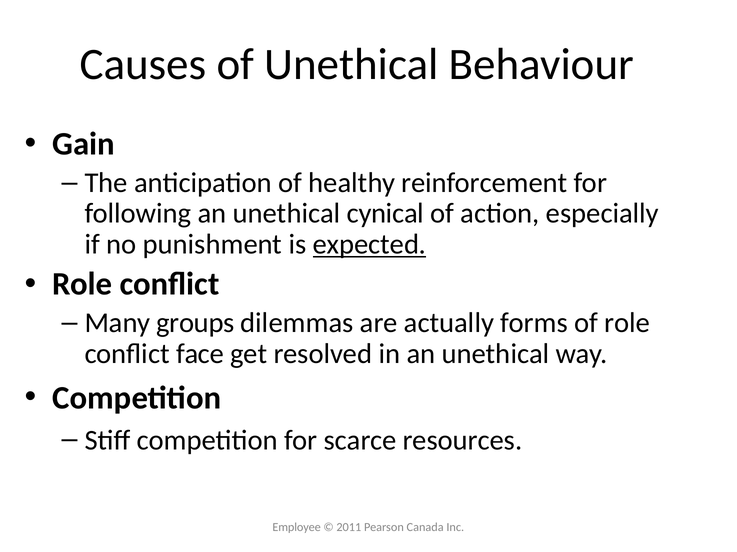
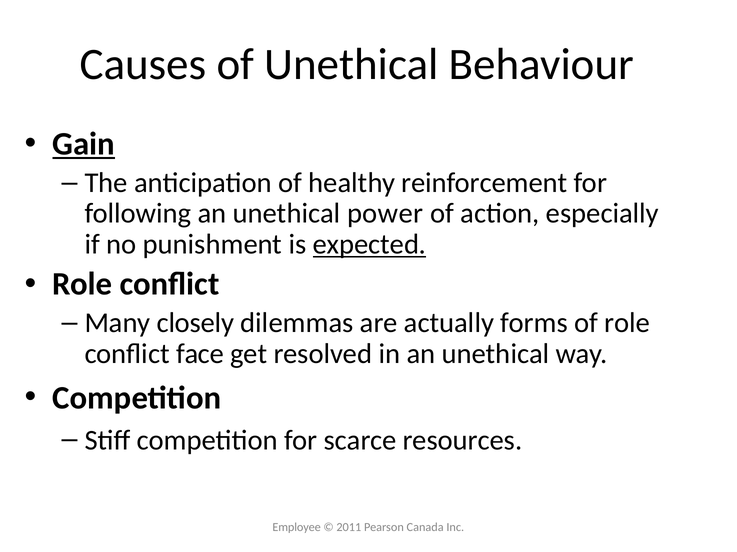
Gain underline: none -> present (84, 144)
cynical: cynical -> power (385, 214)
groups: groups -> closely (195, 323)
